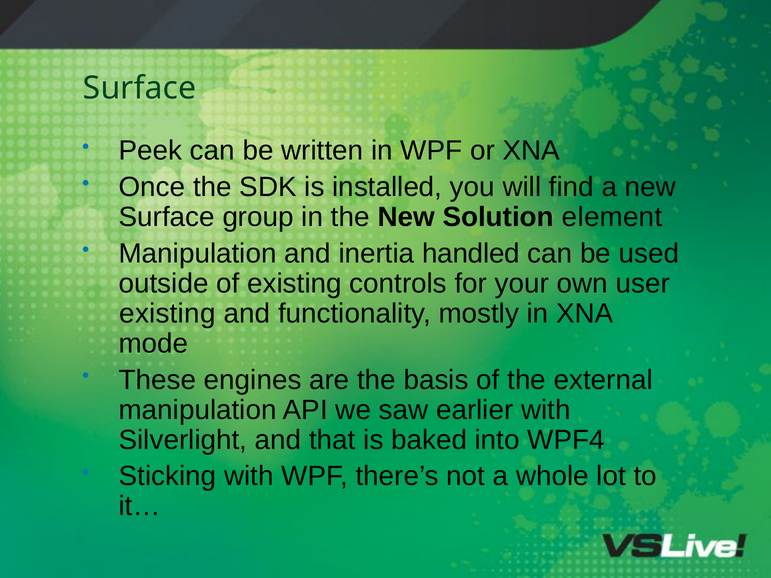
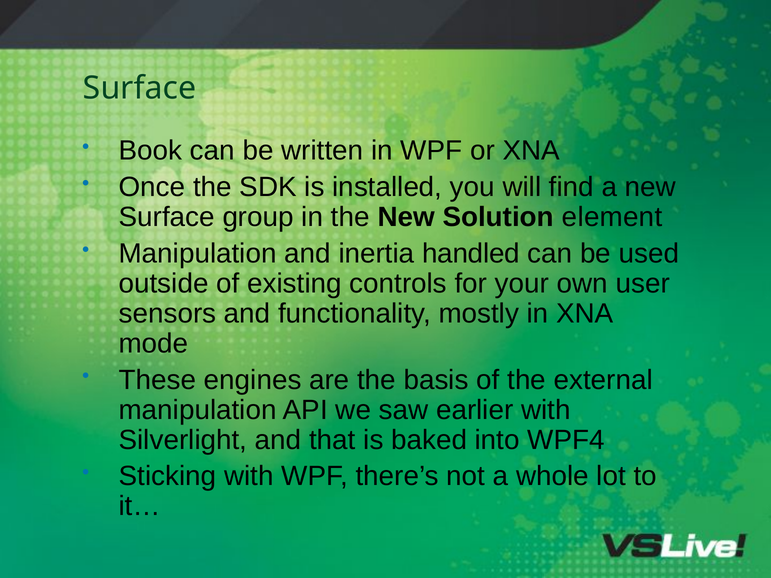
Peek: Peek -> Book (151, 151)
existing: existing -> sensors (168, 314)
